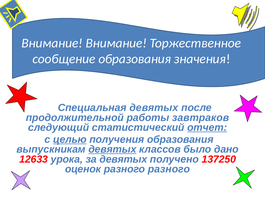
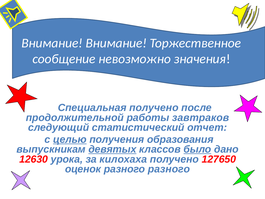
сообщение образования: образования -> невозможно (135, 59)
Специальная девятых: девятых -> получено (154, 108)
отчет underline: present -> none (207, 127)
было underline: none -> present (197, 149)
12633: 12633 -> 12630 (34, 159)
за девятых: девятых -> килохаха (123, 159)
137250: 137250 -> 127650 (219, 159)
